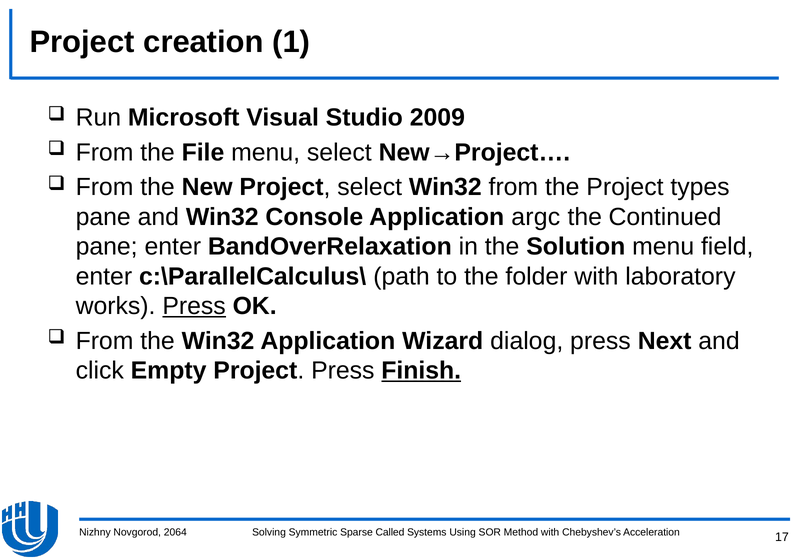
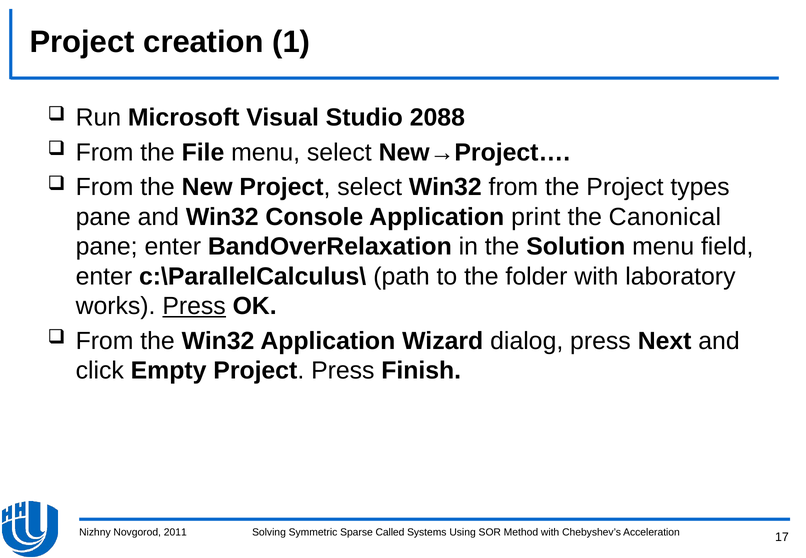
2009: 2009 -> 2088 (437, 118)
argc: argc -> print (536, 217)
Continued: Continued -> Canonical (665, 217)
Finish underline: present -> none (421, 371)
2064: 2064 -> 2011 (175, 532)
